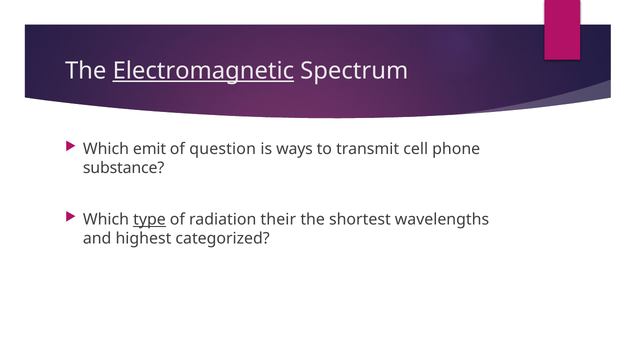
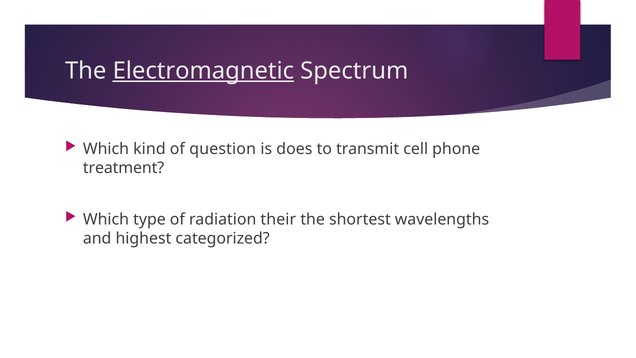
emit: emit -> kind (149, 149)
ways: ways -> does (294, 149)
substance: substance -> treatment (124, 168)
type underline: present -> none (149, 219)
